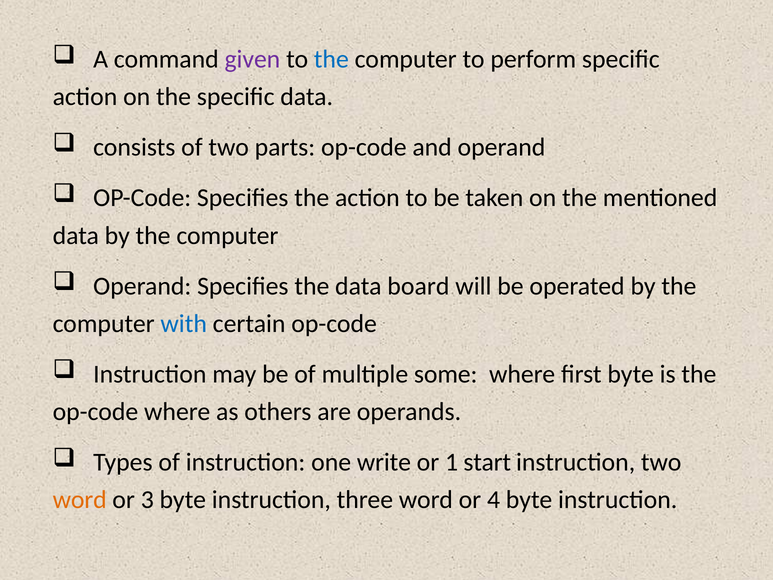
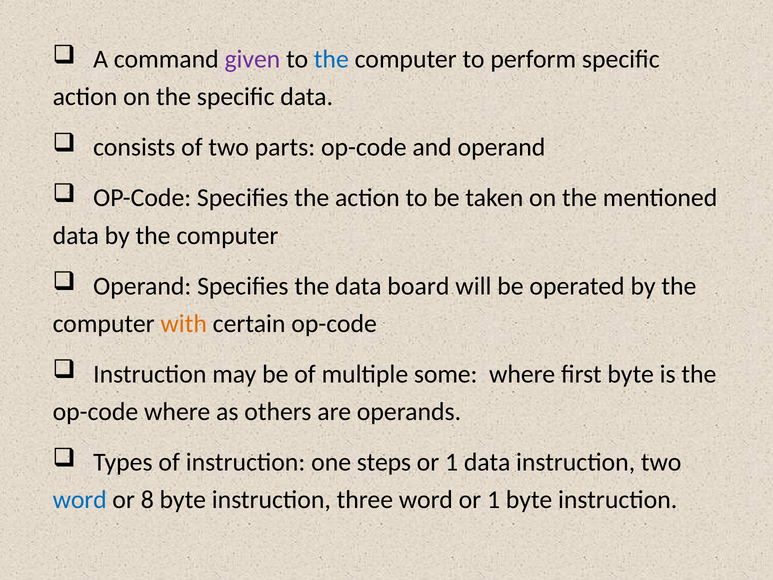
with colour: blue -> orange (184, 324)
write: write -> steps (384, 462)
1 start: start -> data (487, 462)
word colour: orange -> blue (80, 500)
3: 3 -> 8 (147, 500)
word or 4: 4 -> 1 (494, 500)
